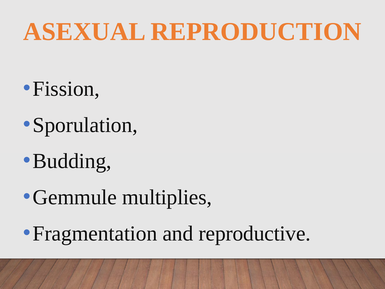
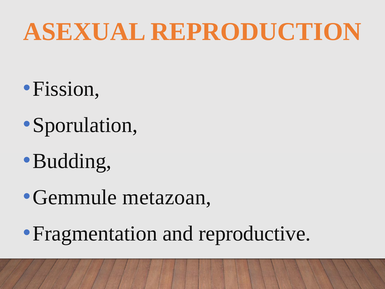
multiplies: multiplies -> metazoan (167, 197)
